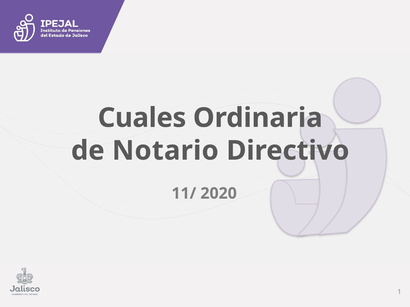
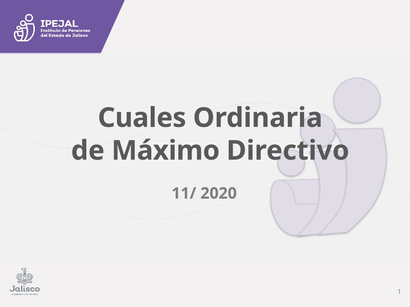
Notario: Notario -> Máximo (166, 151)
